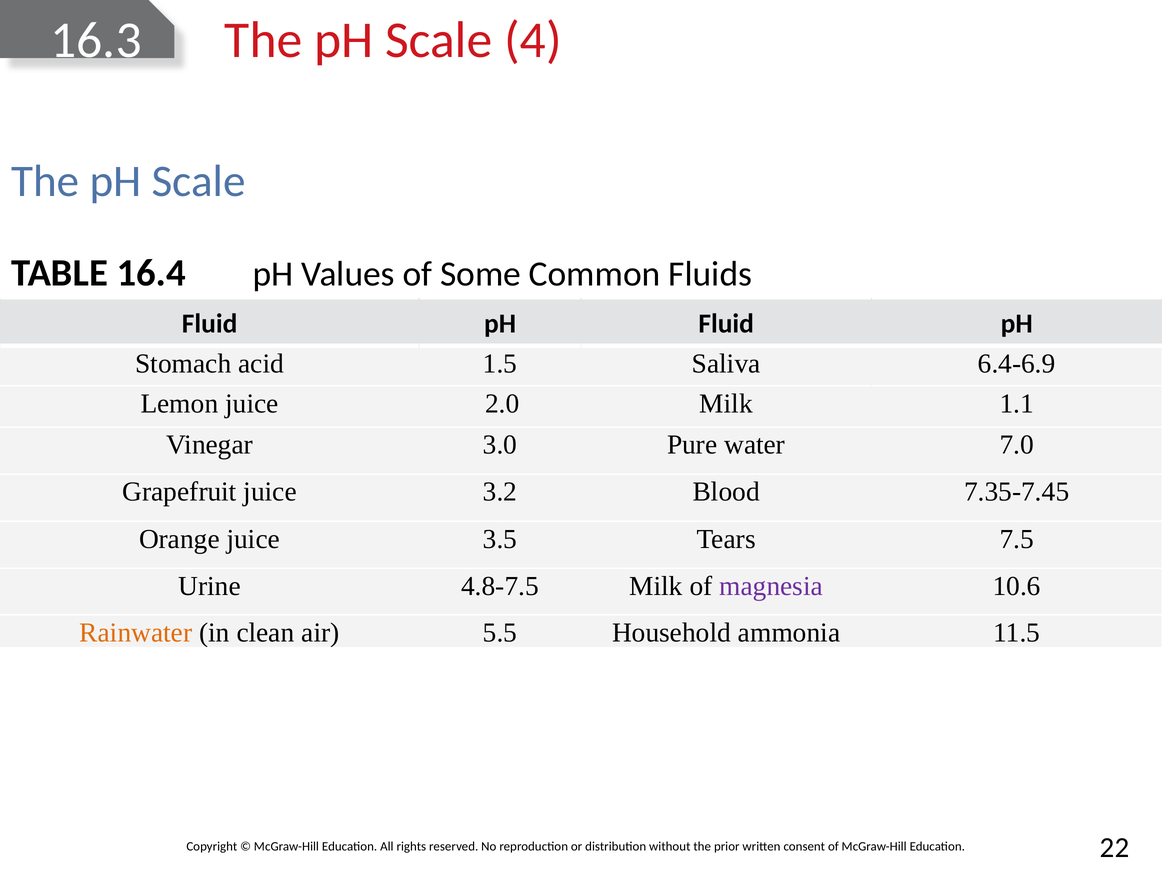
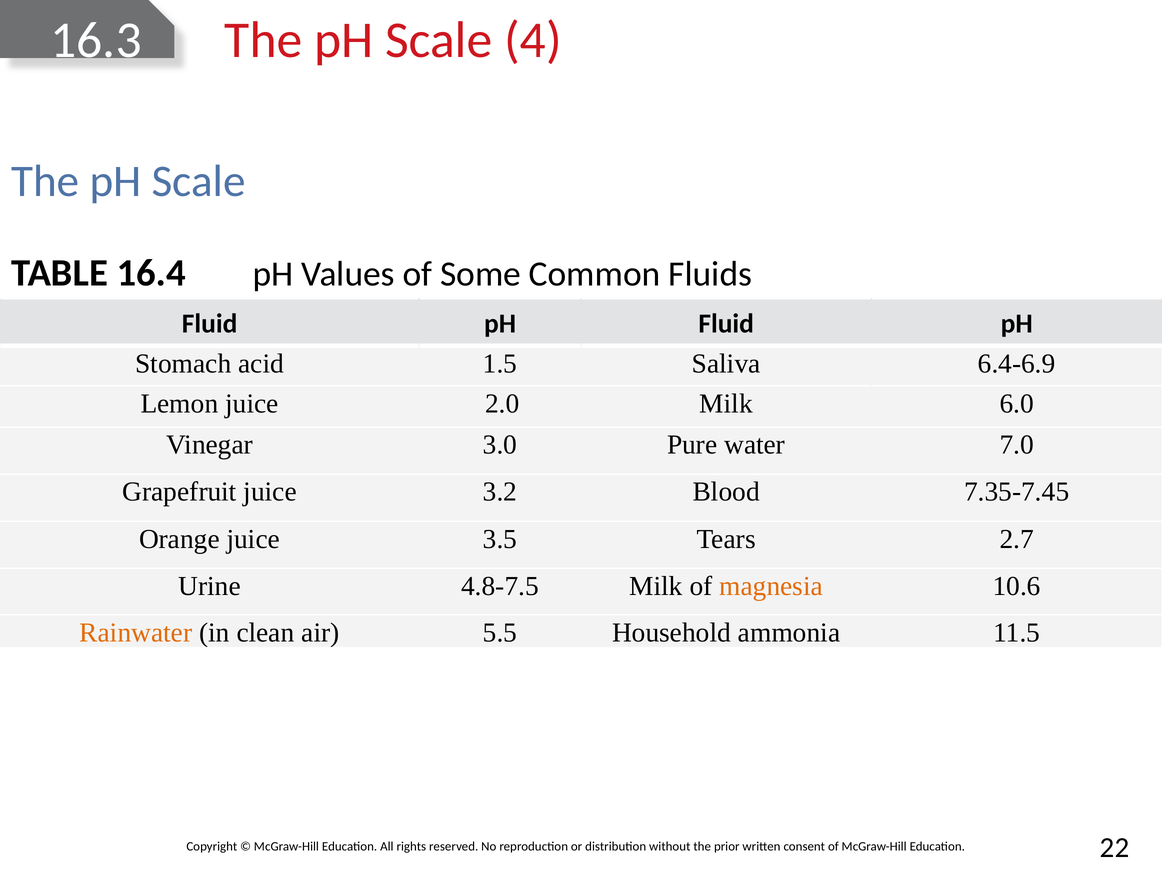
1.1: 1.1 -> 6.0 (1017, 404)
7.5: 7.5 -> 2.7 (1017, 539)
magnesia colour: purple -> orange (771, 586)
